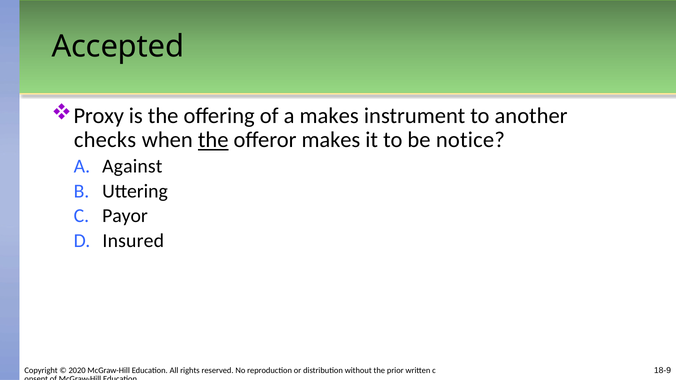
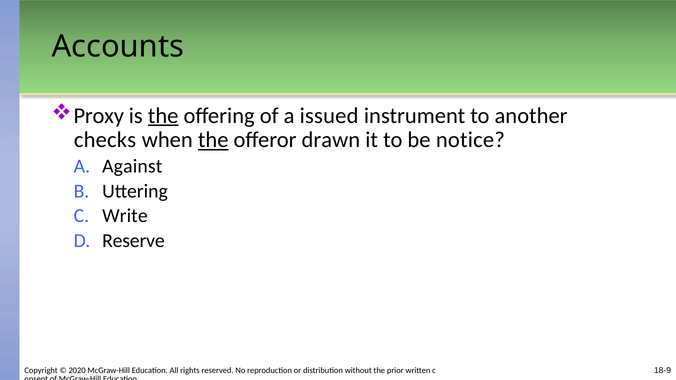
Accepted: Accepted -> Accounts (118, 47)
the underline: none -> present (163, 116)
a makes: makes -> issued (329, 116)
offeror makes: makes -> drawn (331, 140)
Payor: Payor -> Write (125, 216)
Insured: Insured -> Reserve (133, 241)
